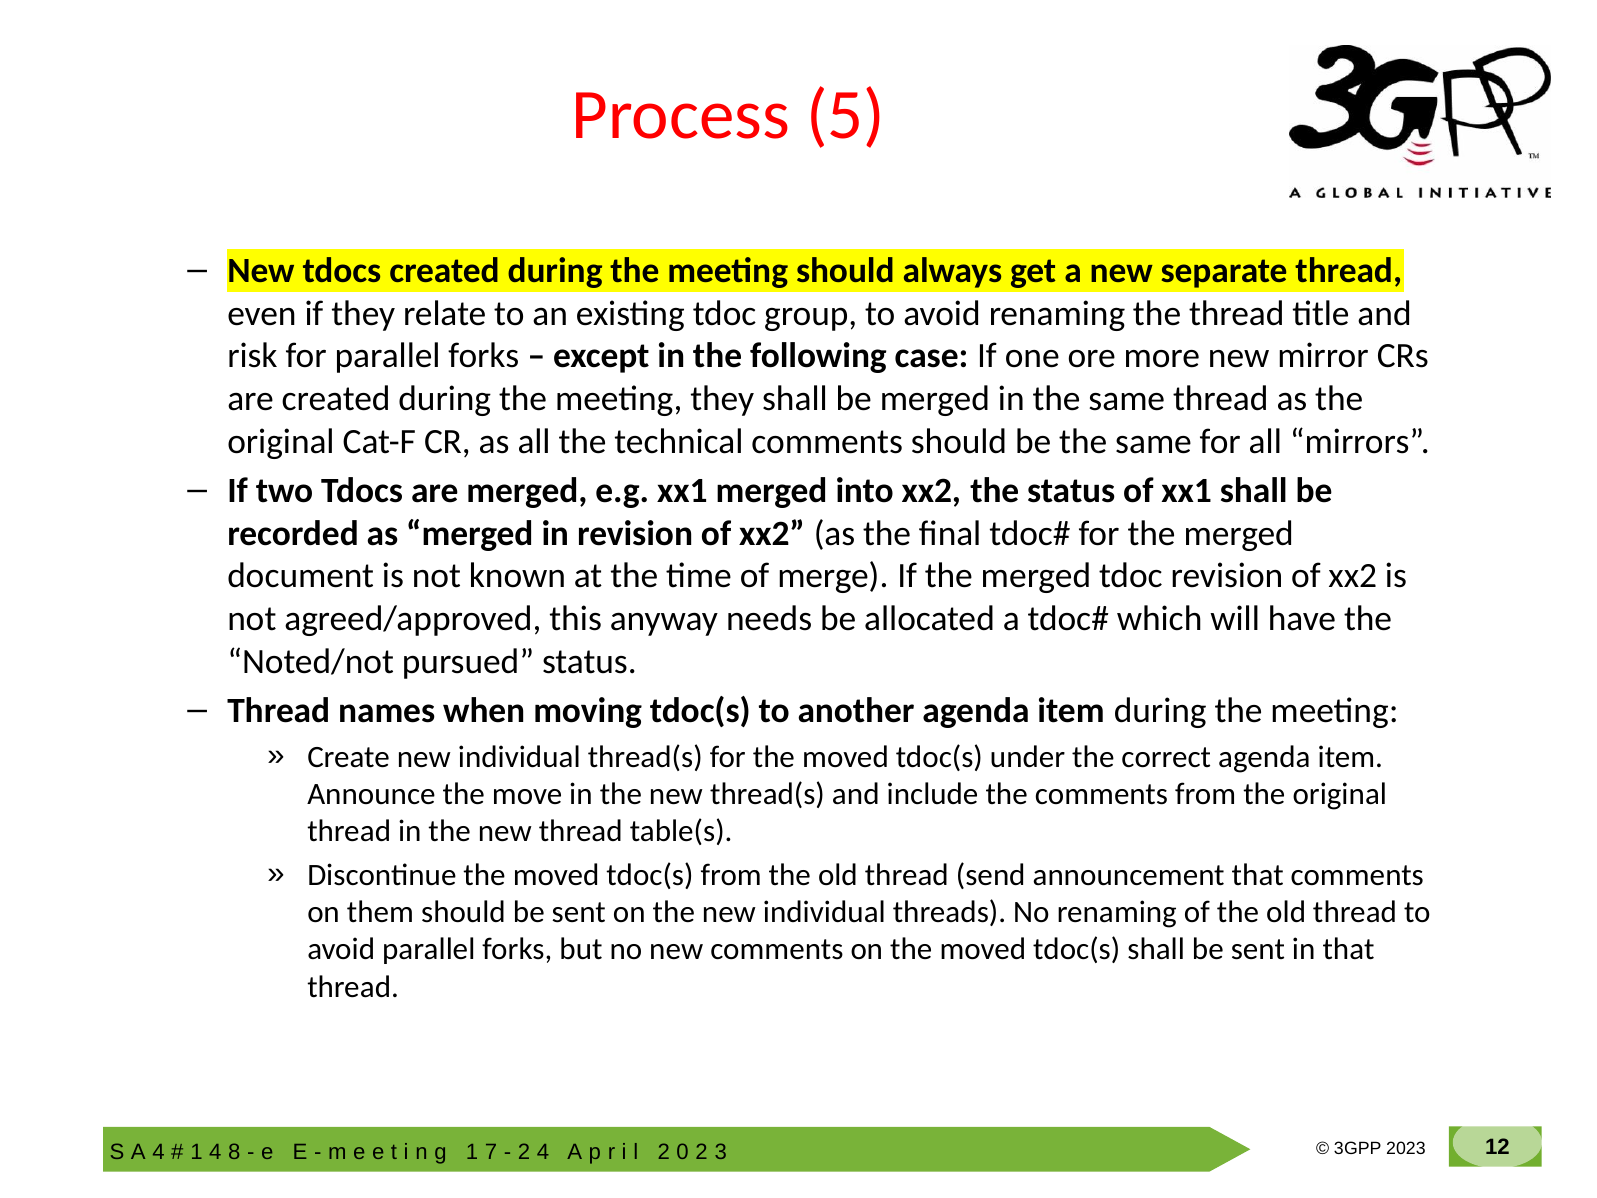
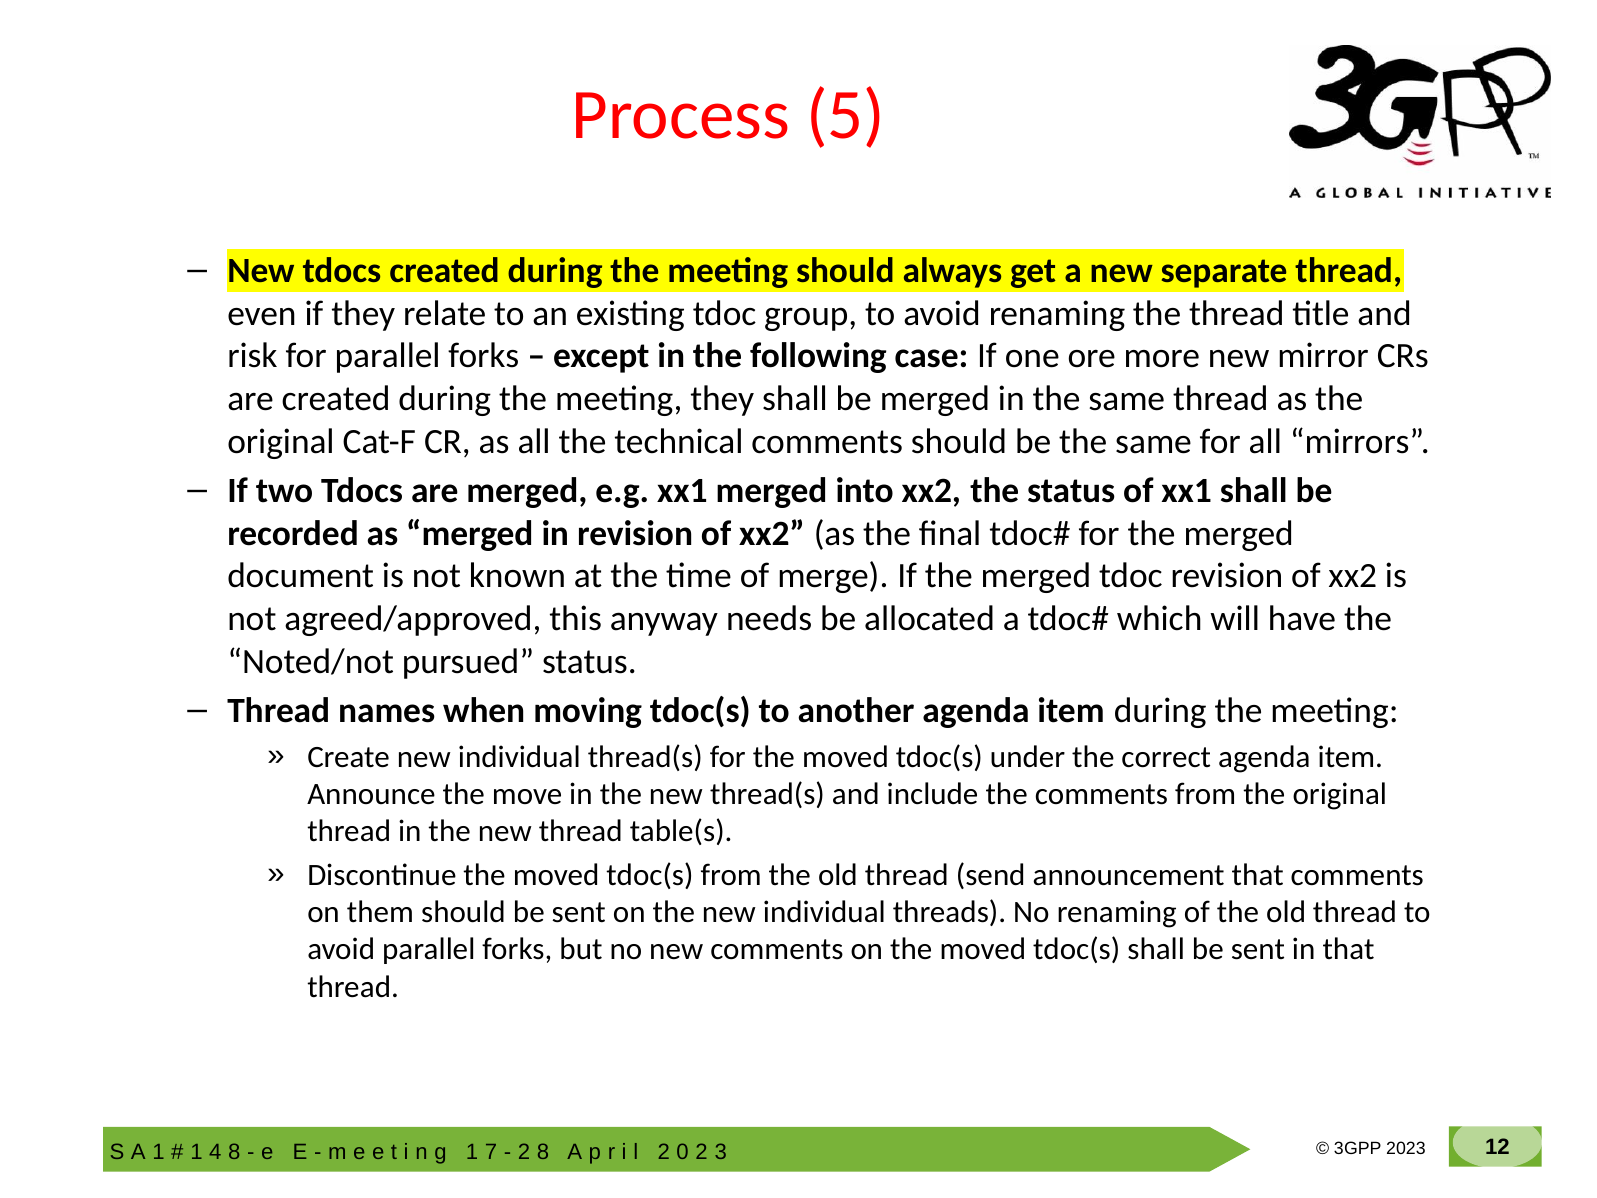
A 4: 4 -> 1 (158, 1152)
4: 4 -> 8 (543, 1152)
